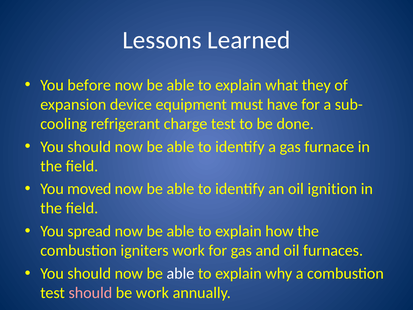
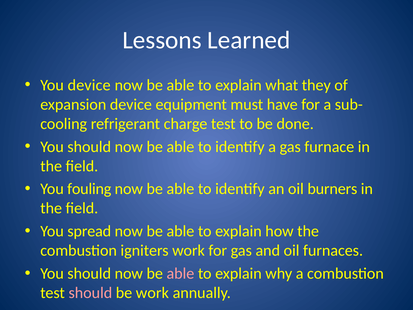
You before: before -> device (89, 85)
moved: moved -> fouling (89, 189)
ignition: ignition -> burners (332, 189)
able colour: white -> pink (180, 273)
